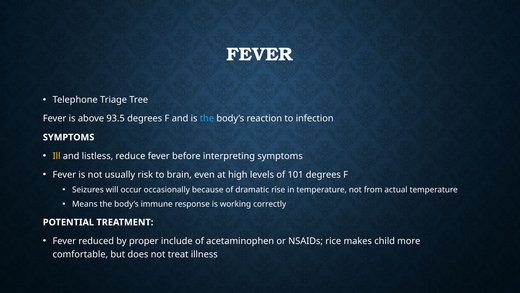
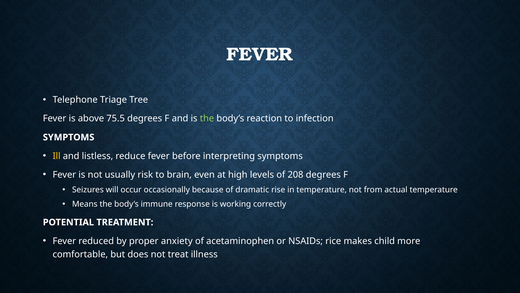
93.5: 93.5 -> 75.5 (116, 118)
the colour: light blue -> light green (207, 118)
101: 101 -> 208 (295, 174)
include: include -> anxiety (177, 241)
